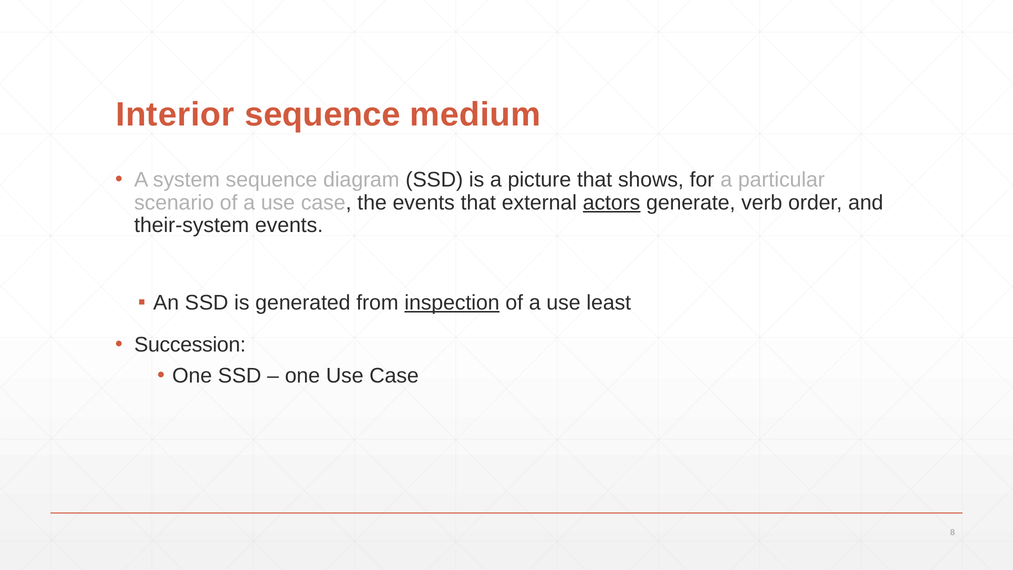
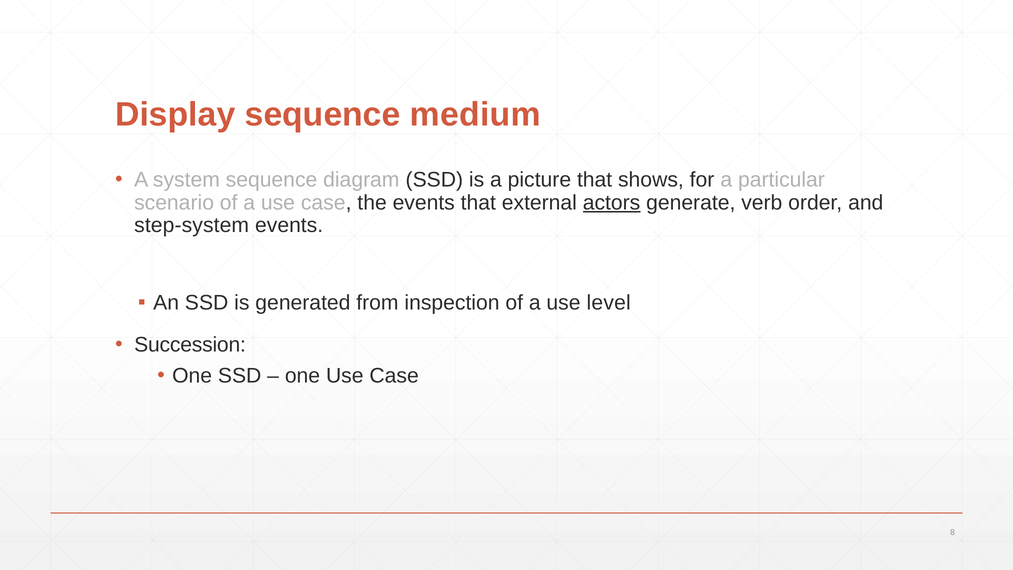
Interior: Interior -> Display (175, 115)
their-system: their-system -> step-system (192, 225)
inspection underline: present -> none (452, 303)
least: least -> level (609, 303)
